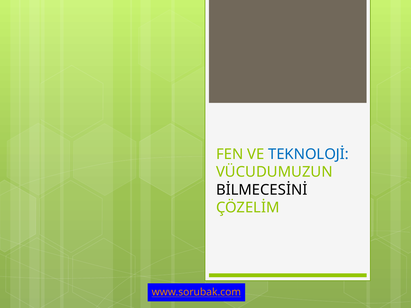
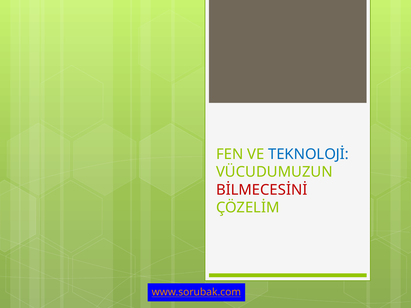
BİLMECESİNİ colour: black -> red (262, 190)
